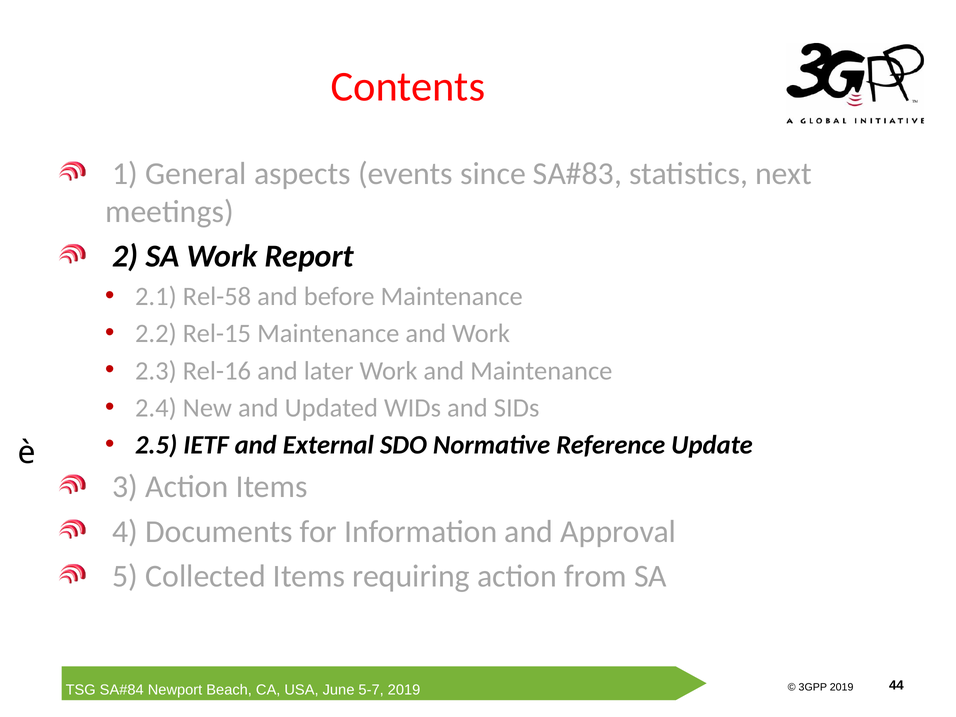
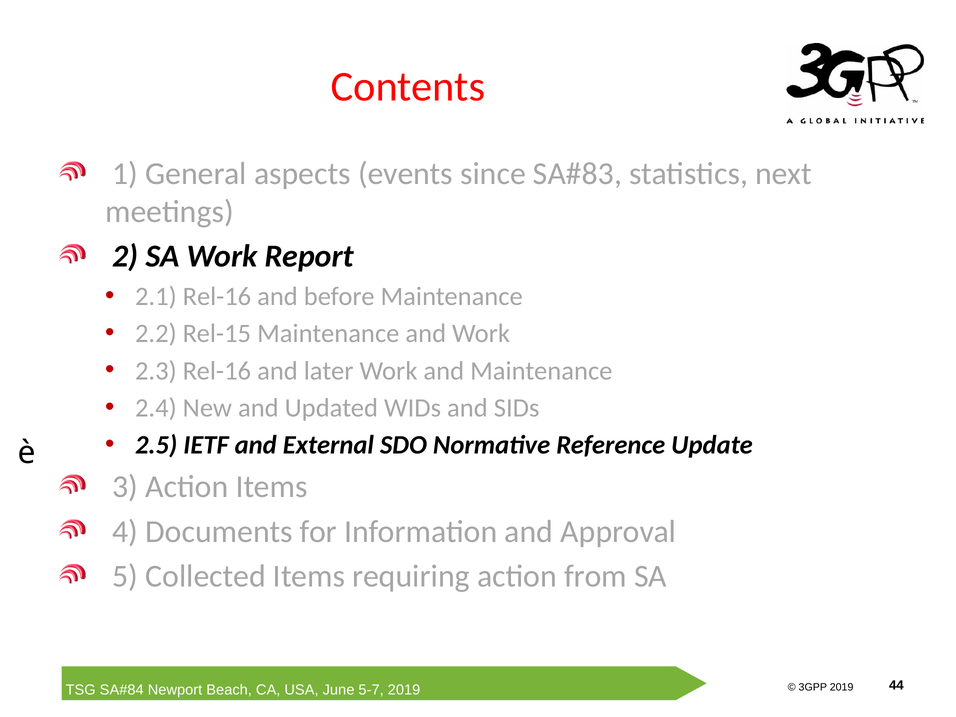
2.1 Rel-58: Rel-58 -> Rel-16 (217, 296)
